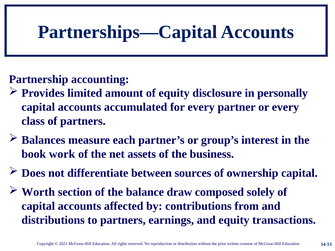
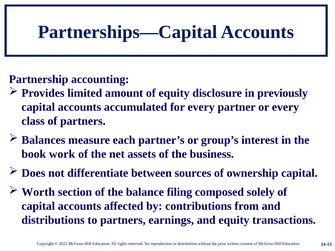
personally: personally -> previously (283, 93)
draw: draw -> filing (179, 192)
